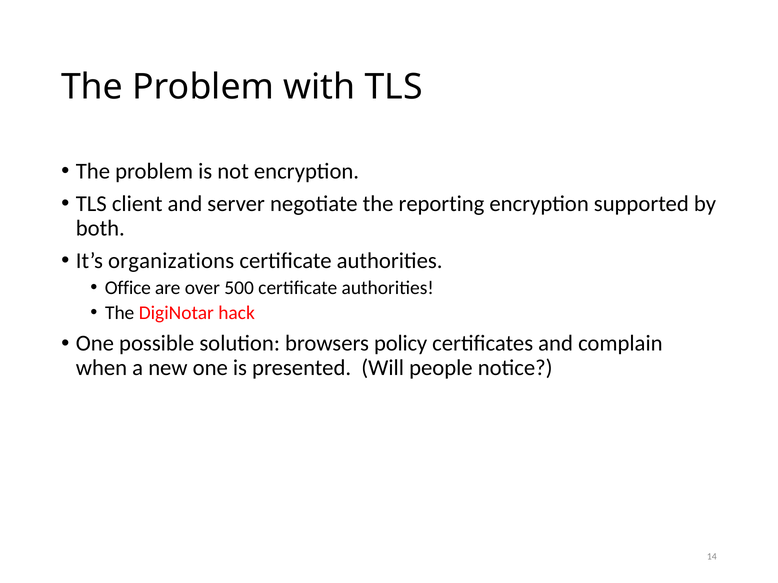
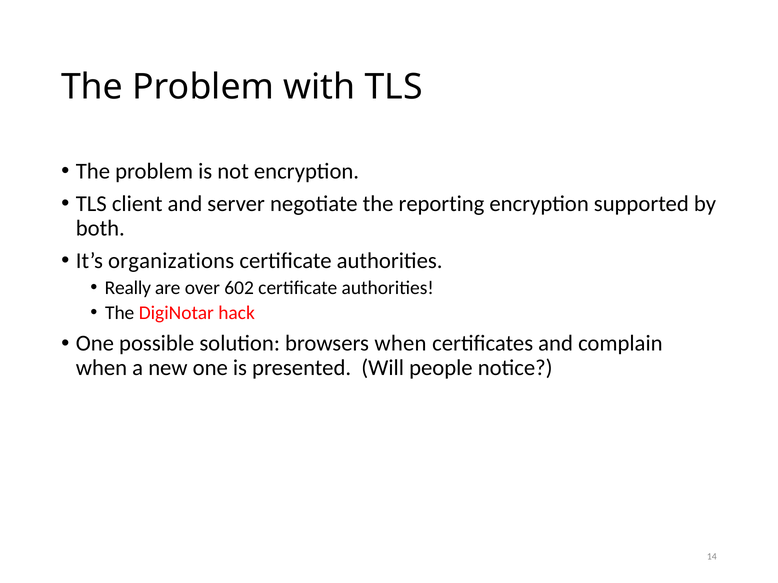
Office: Office -> Really (128, 288)
500: 500 -> 602 (239, 288)
browsers policy: policy -> when (400, 344)
